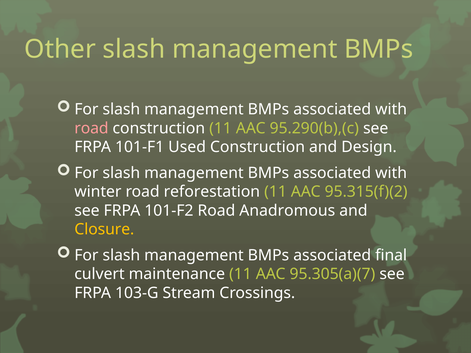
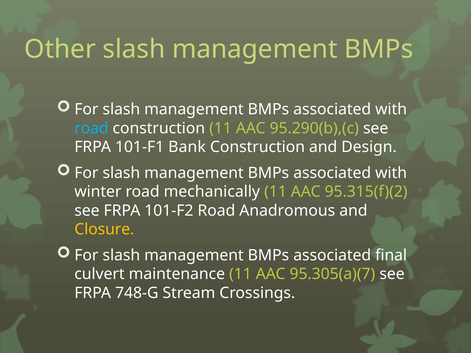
road colour: pink -> light blue (91, 128)
Used: Used -> Bank (187, 147)
reforestation: reforestation -> mechanically (212, 192)
103-G: 103-G -> 748-G (137, 293)
